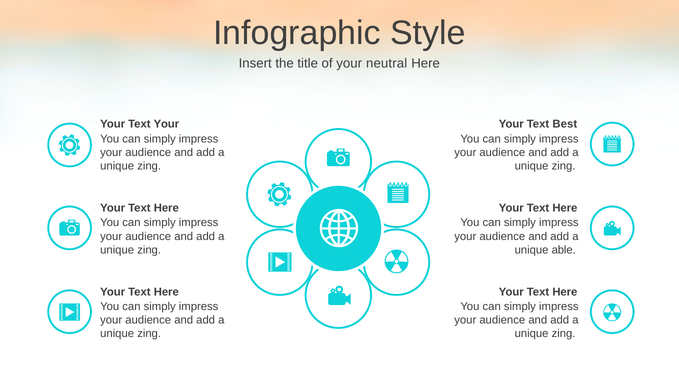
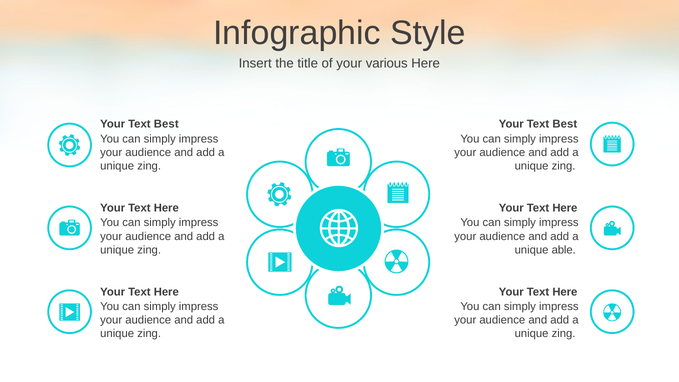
neutral: neutral -> various (387, 64)
Your: Your -> Best (166, 124)
